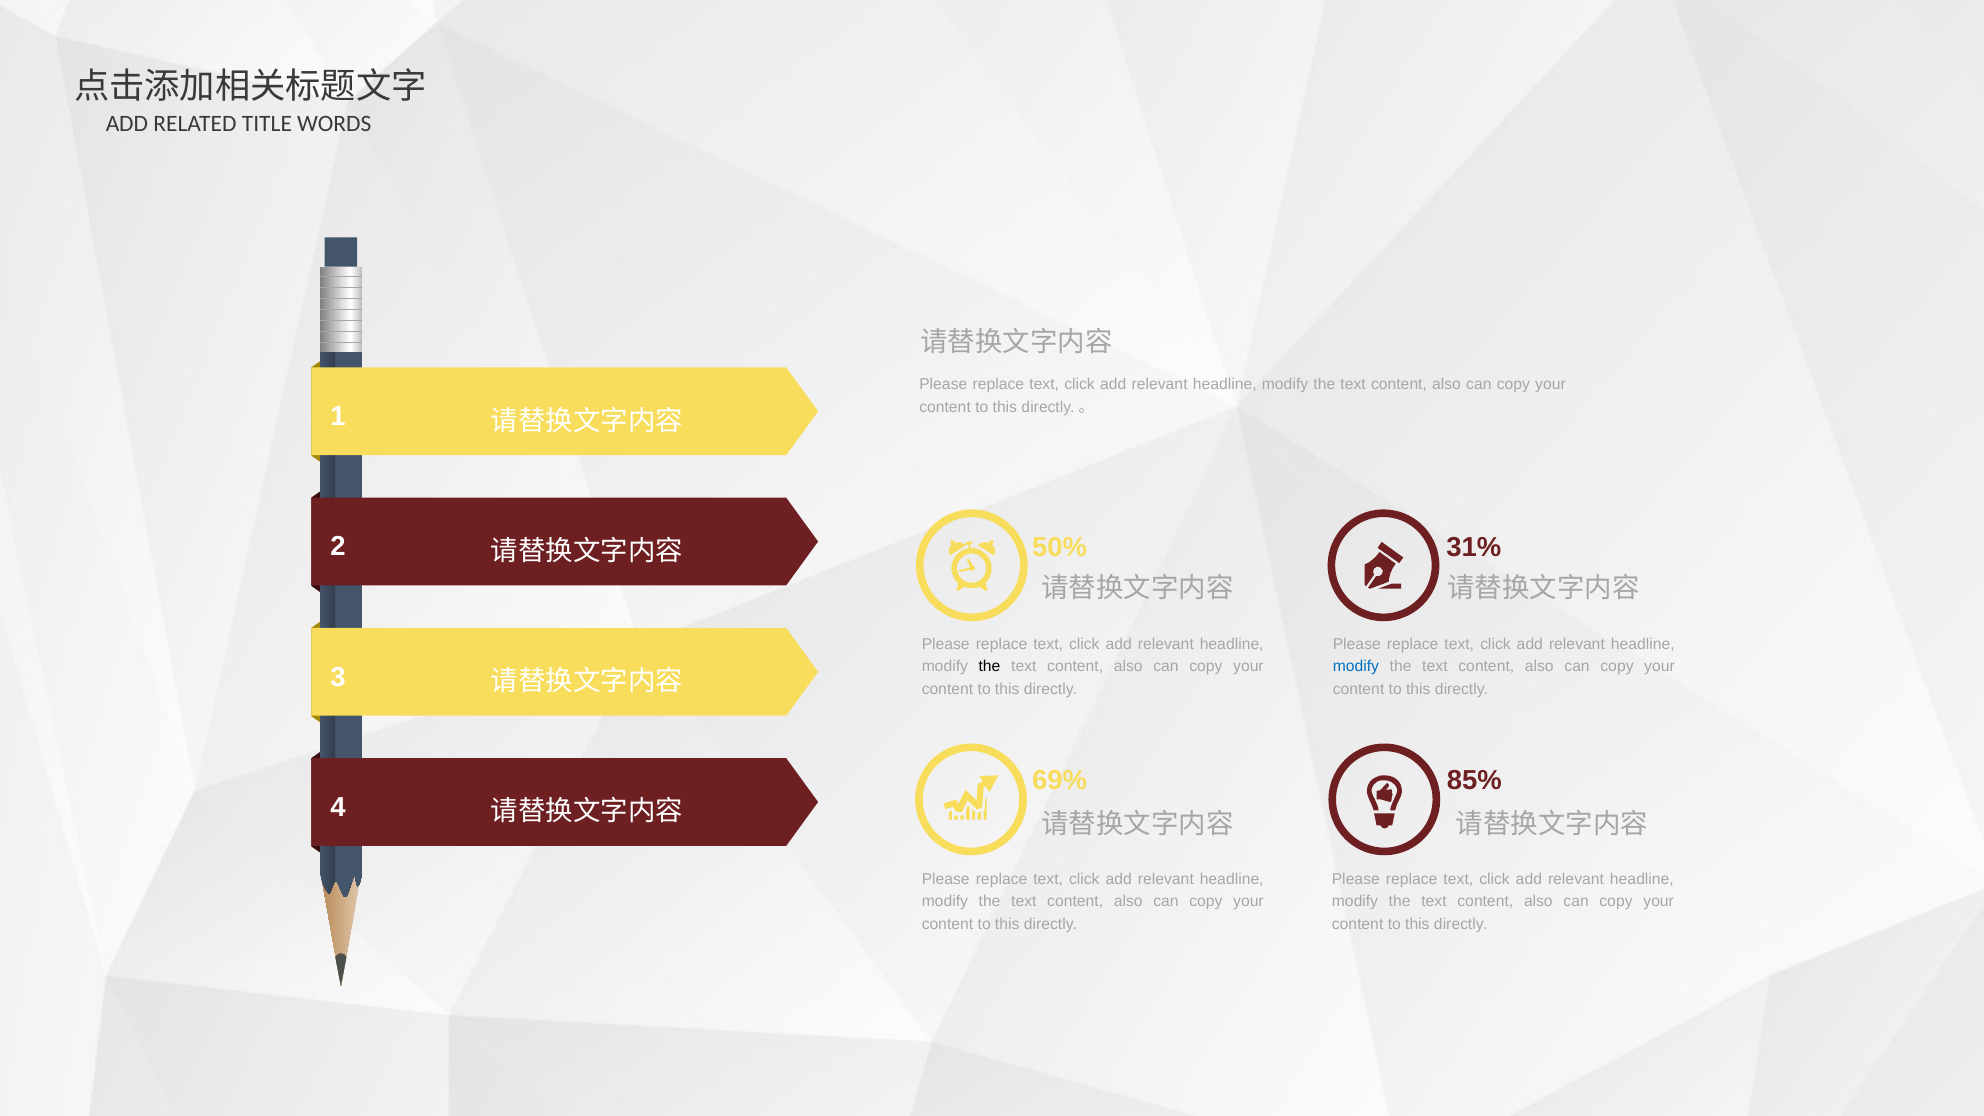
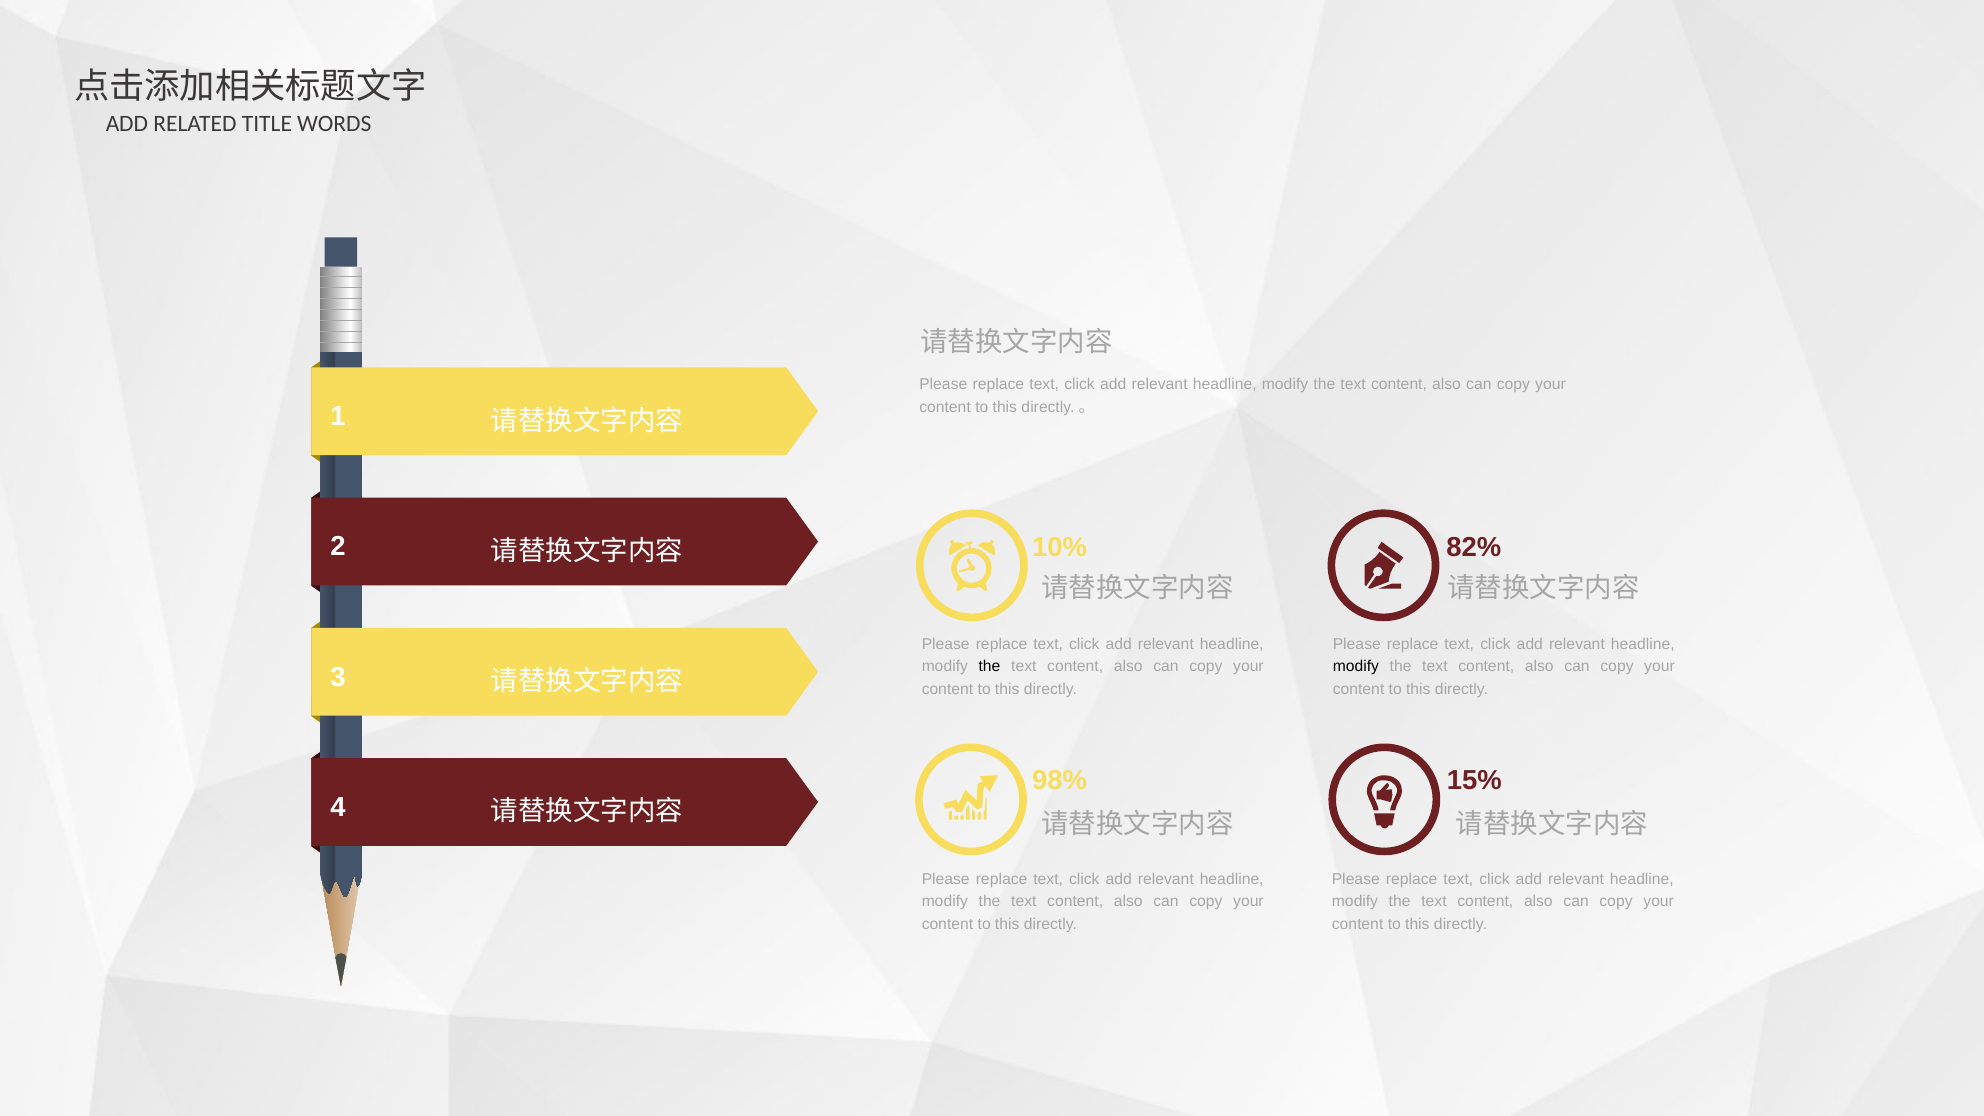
50%: 50% -> 10% (1060, 547)
31%: 31% -> 82% (1474, 547)
modify colour: blue -> black (1356, 666)
69%: 69% -> 98% (1060, 780)
85%: 85% -> 15% (1474, 780)
